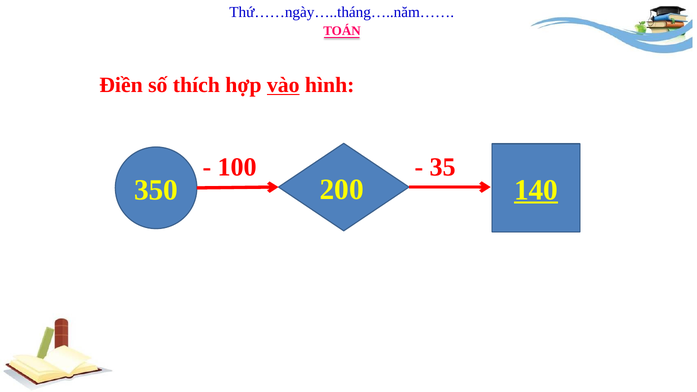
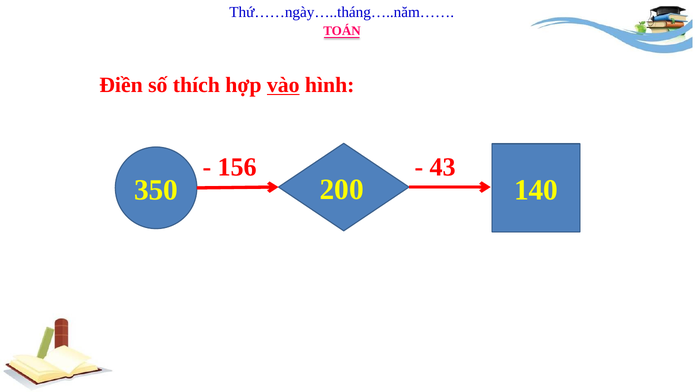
100: 100 -> 156 (237, 167)
35: 35 -> 43 (443, 167)
140 underline: present -> none (536, 190)
